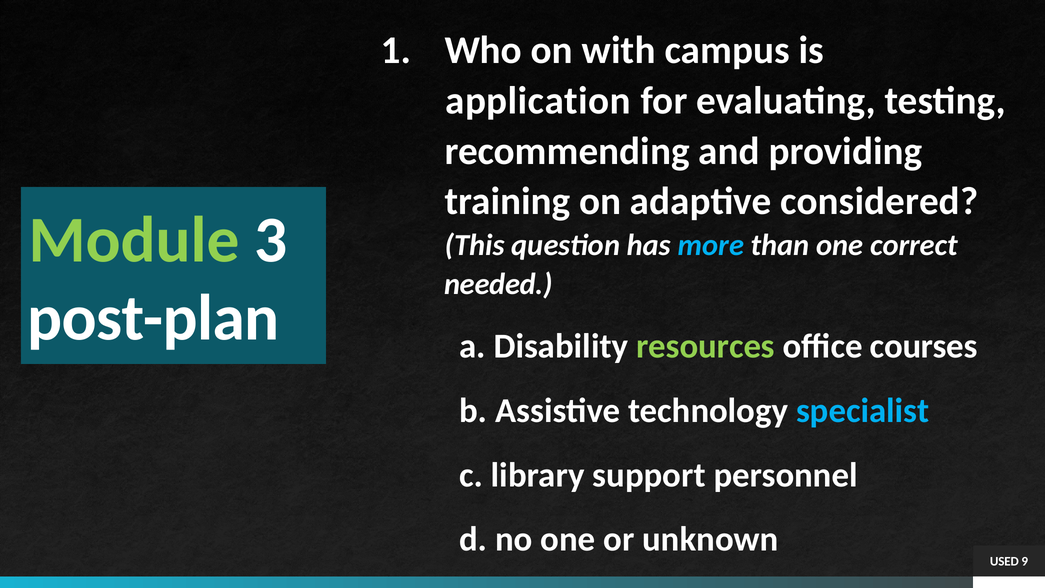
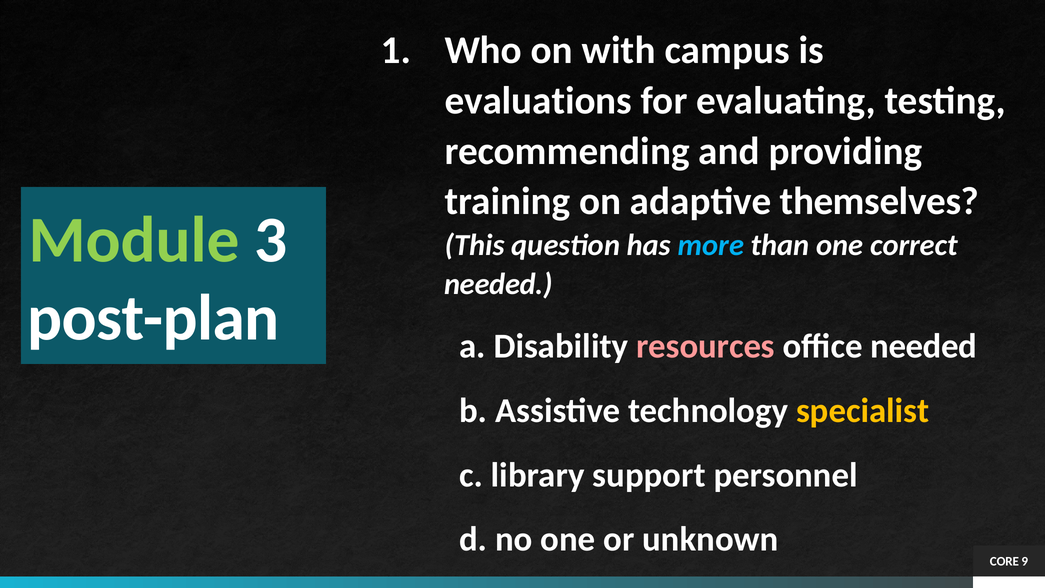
application: application -> evaluations (538, 101)
considered: considered -> themselves (879, 201)
resources colour: light green -> pink (705, 346)
office courses: courses -> needed (924, 346)
specialist colour: light blue -> yellow (863, 411)
USED: USED -> CORE (1004, 561)
